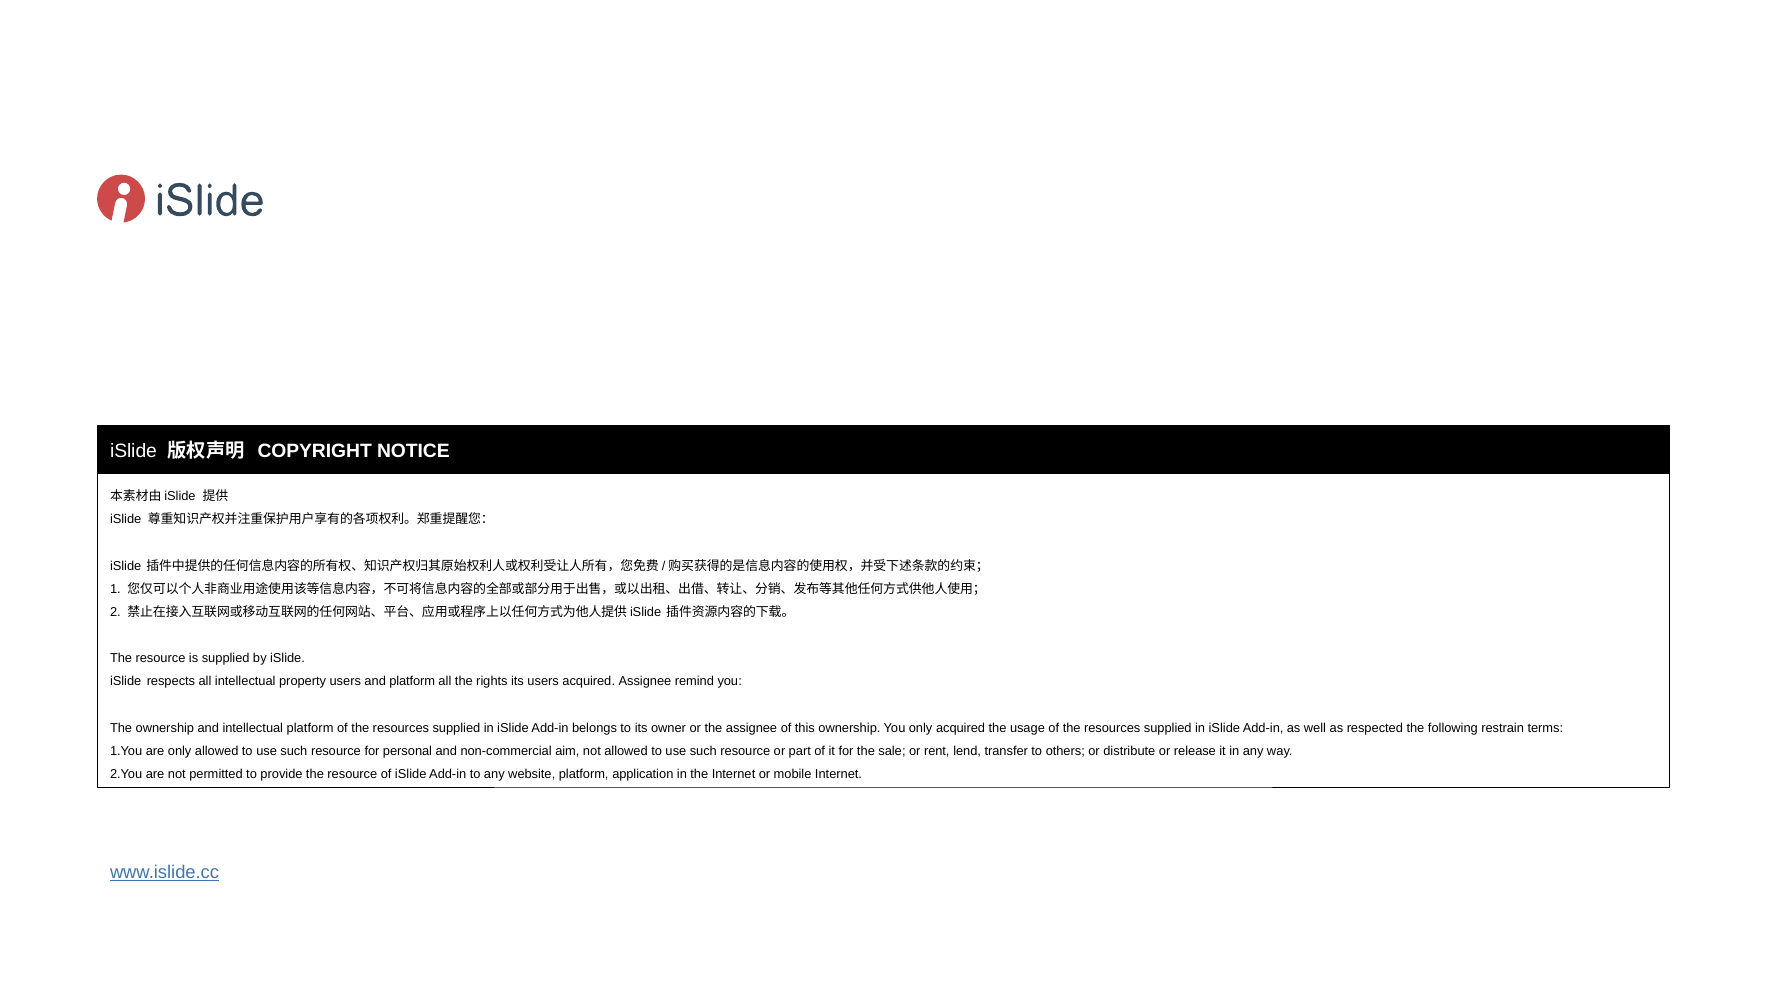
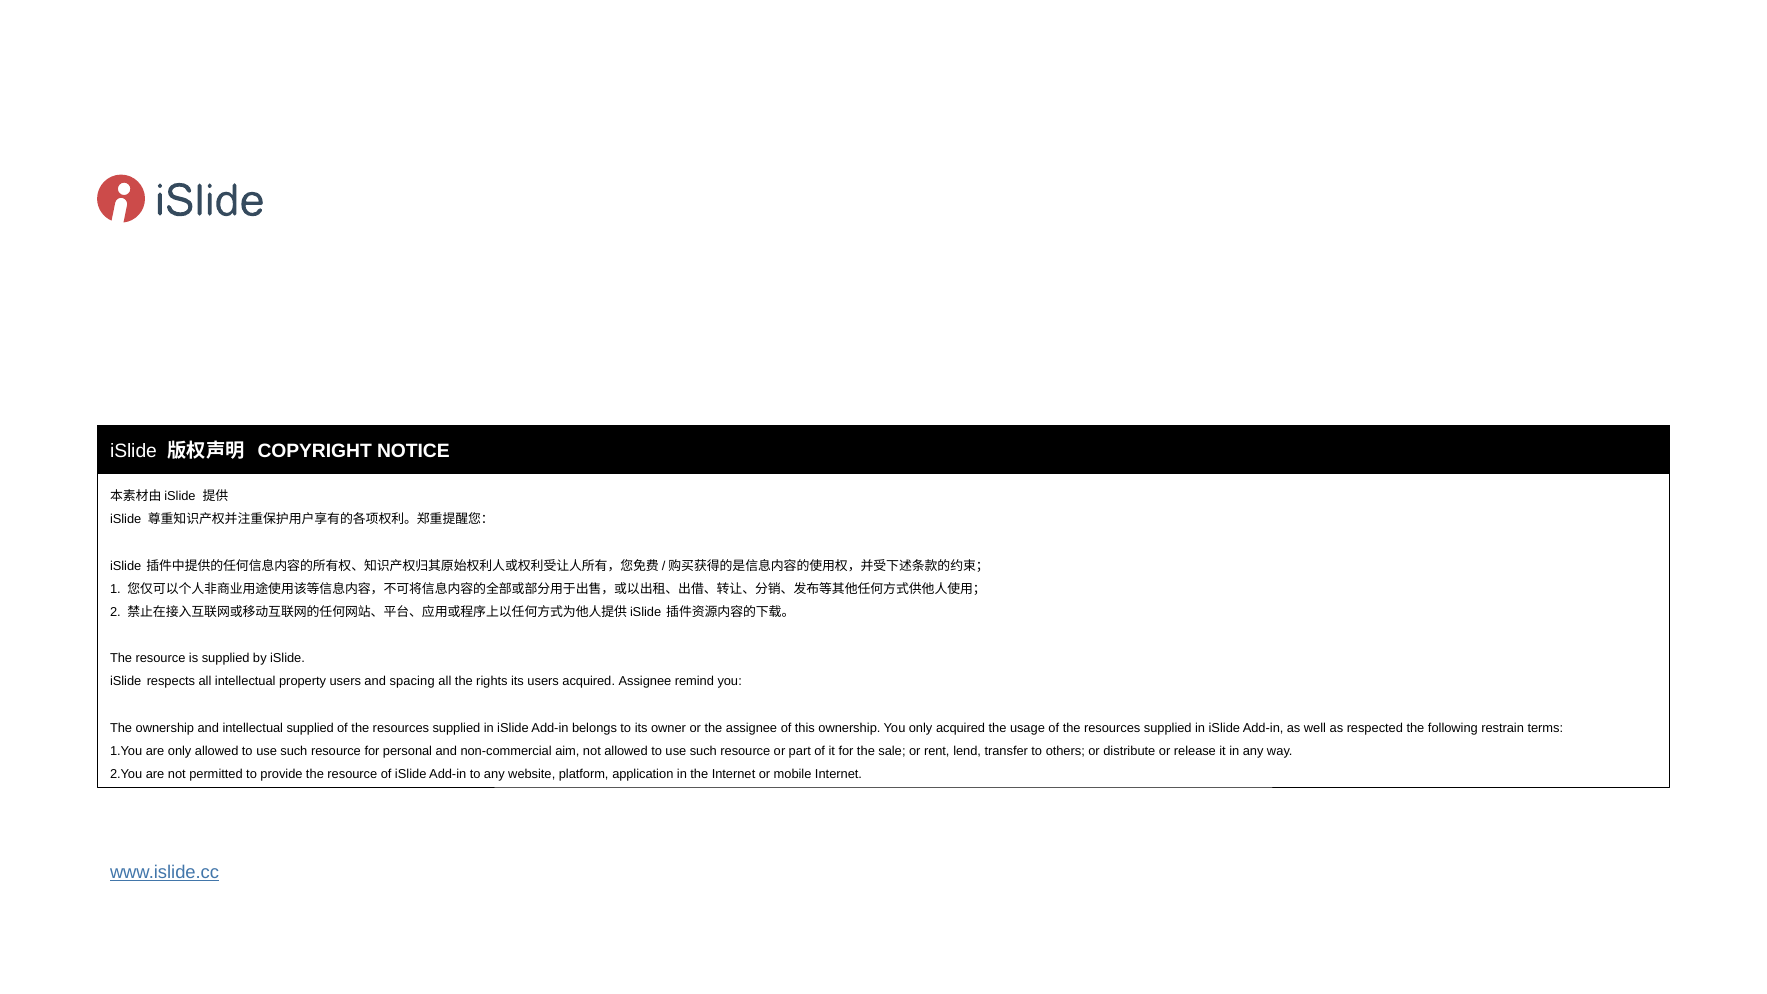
and platform: platform -> spacing (412, 682)
intellectual platform: platform -> supplied (310, 728)
